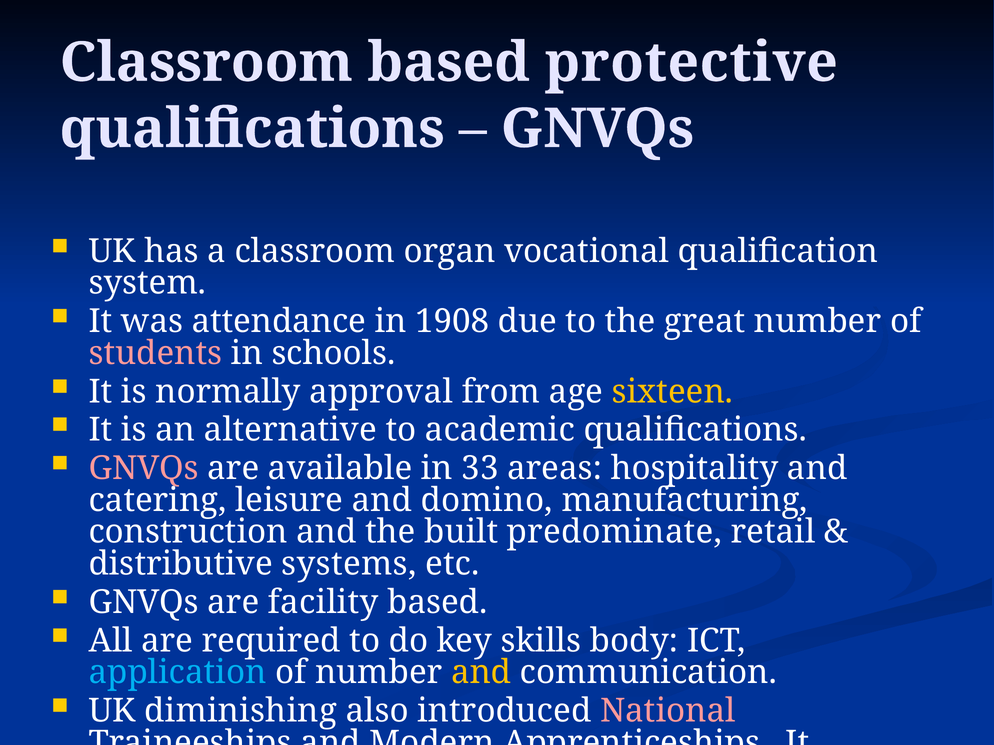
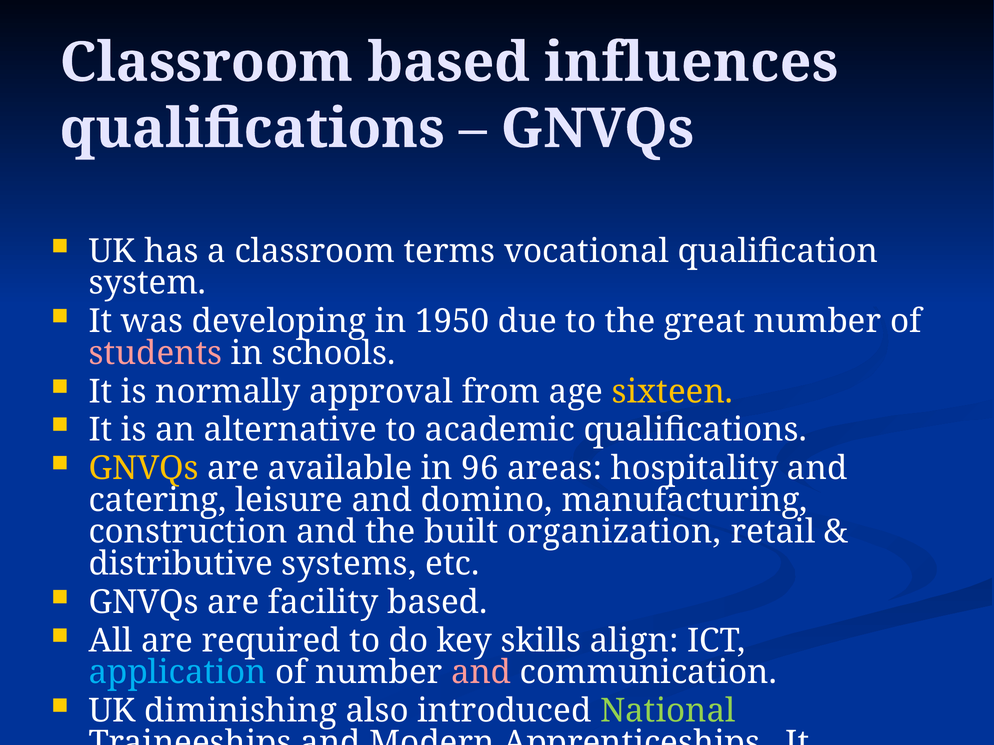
protective: protective -> influences (691, 63)
organ: organ -> terms (449, 251)
attendance: attendance -> developing (279, 322)
1908: 1908 -> 1950 (452, 322)
GNVQs colour: pink -> yellow (144, 469)
33: 33 -> 96 (480, 469)
predominate: predominate -> organization (614, 532)
body: body -> align (634, 641)
and colour: yellow -> pink (481, 673)
National colour: pink -> light green (668, 711)
